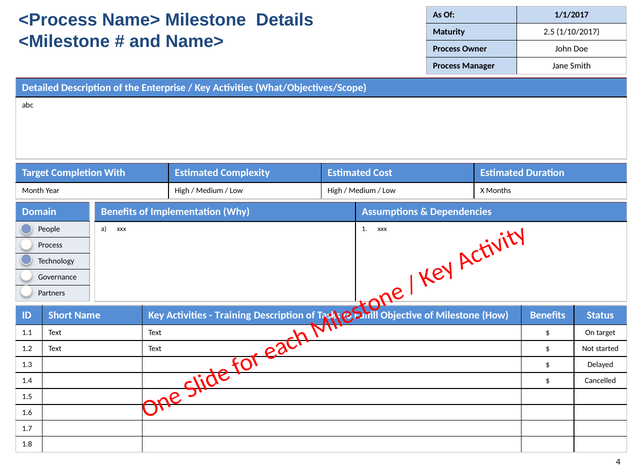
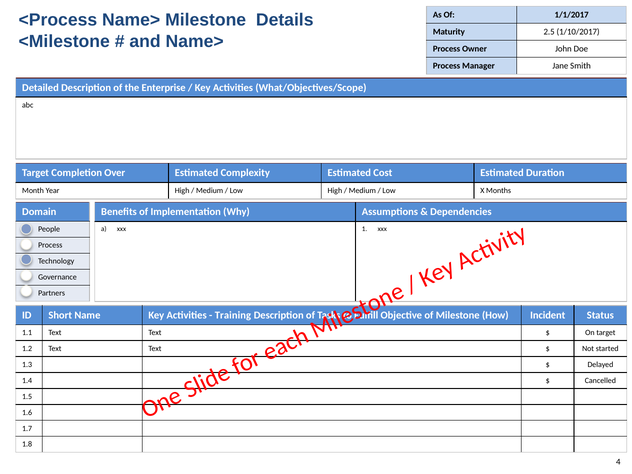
With: With -> Over (115, 173)
How Benefits: Benefits -> Incident (548, 315)
